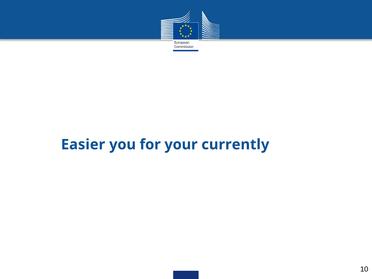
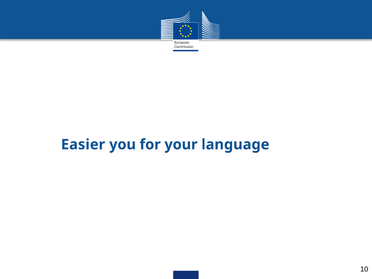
currently: currently -> language (235, 145)
